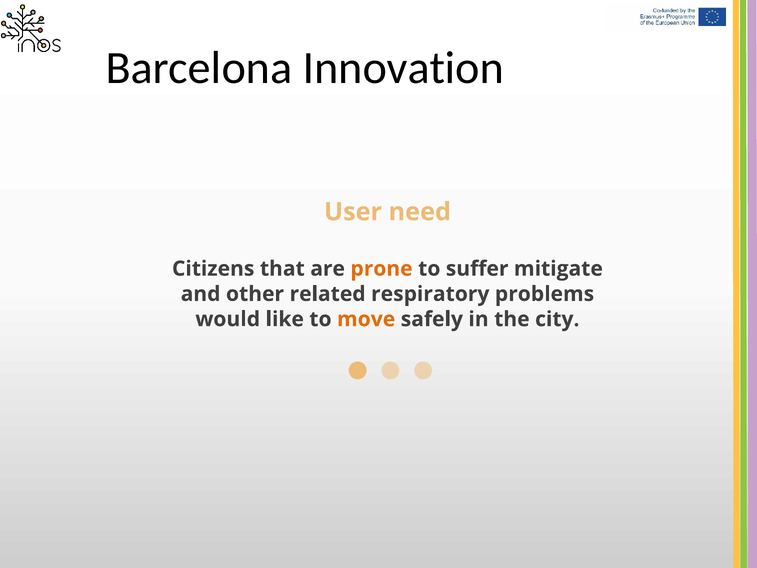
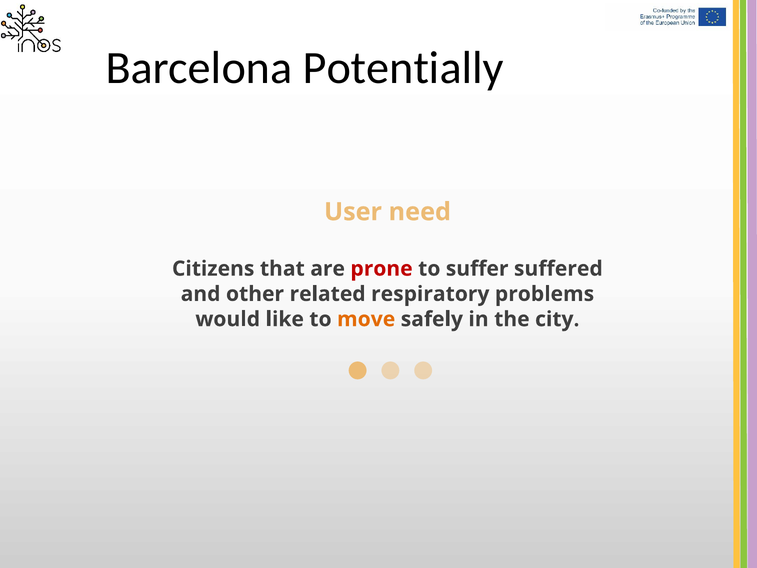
Innovation: Innovation -> Potentially (403, 68)
prone colour: orange -> red (382, 269)
mitigate: mitigate -> suffered (558, 269)
